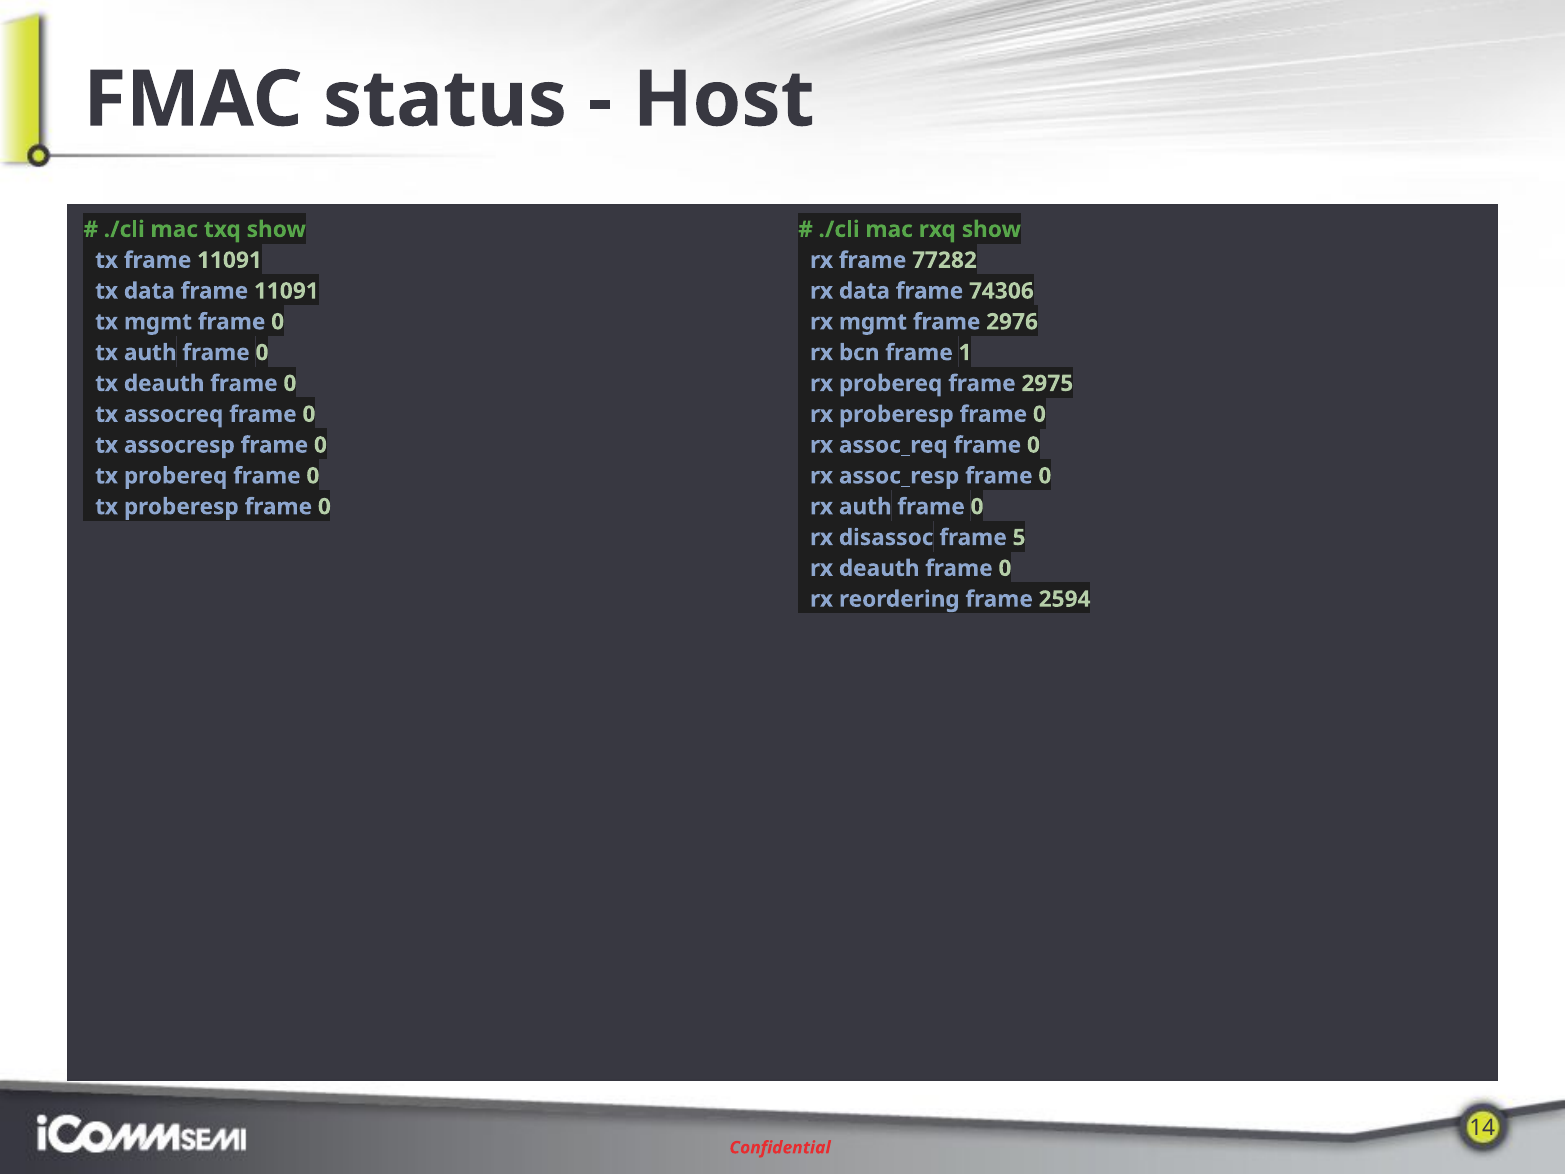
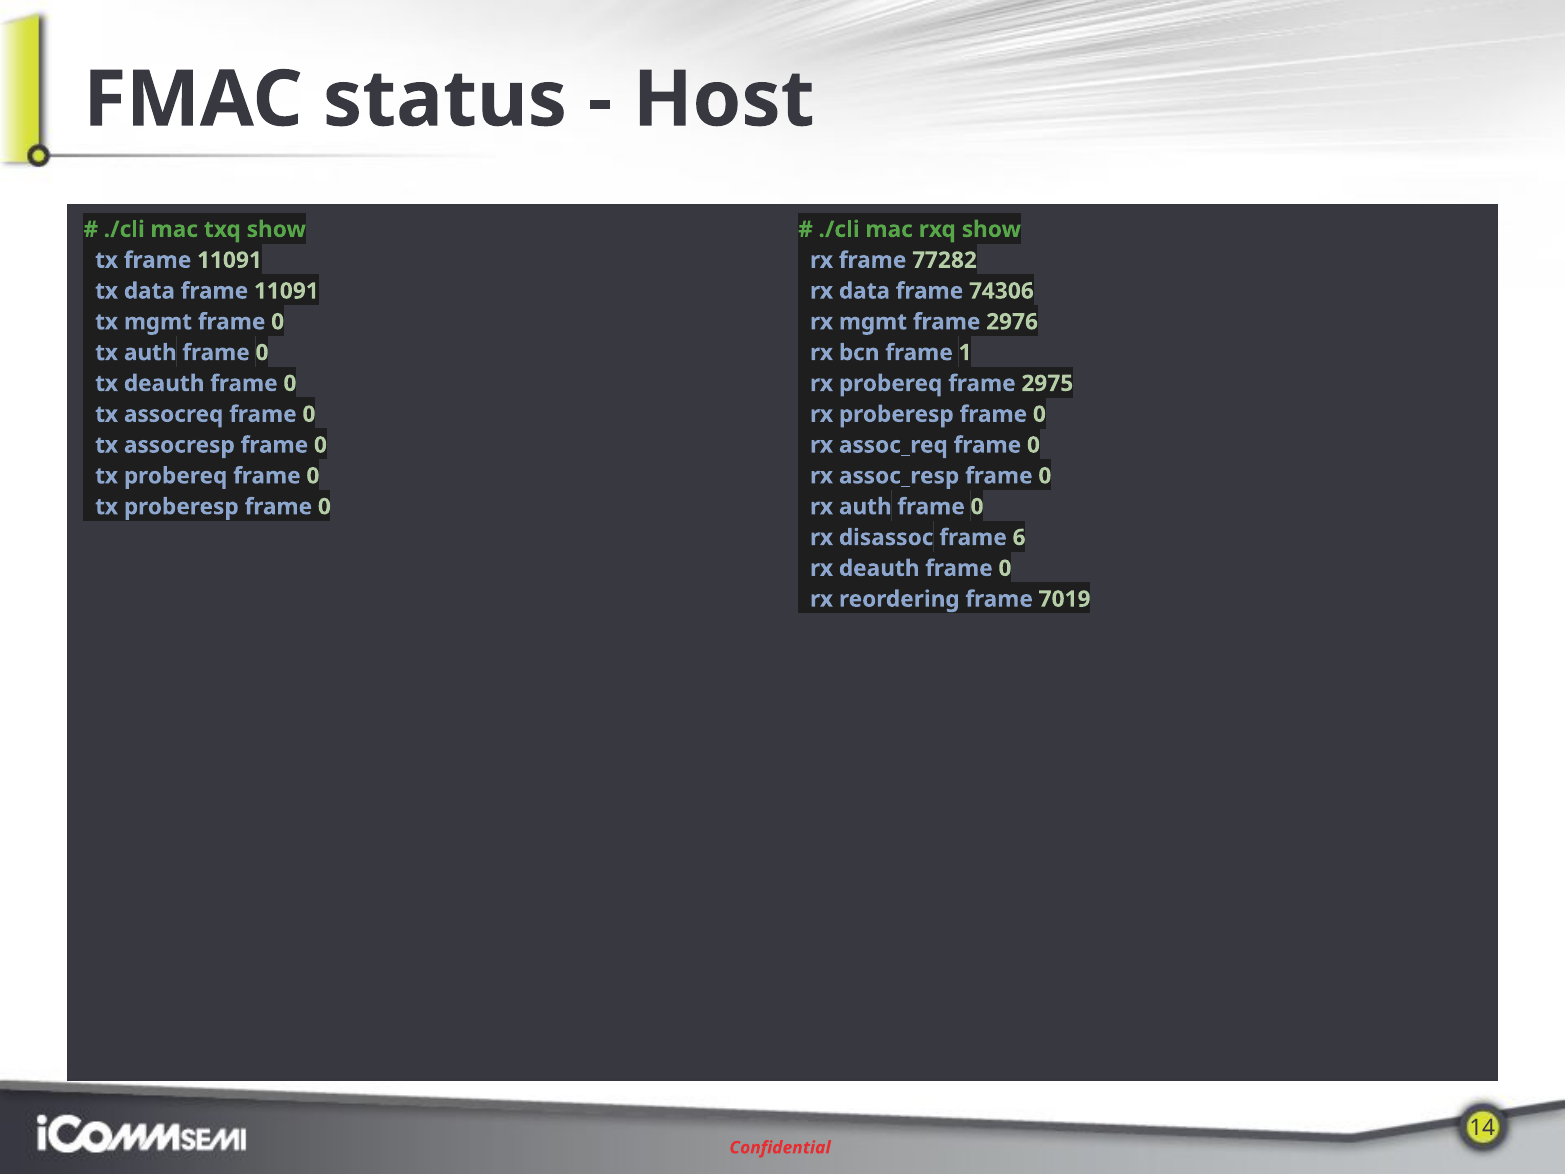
5: 5 -> 6 (1019, 537)
2594: 2594 -> 7019 (1065, 599)
